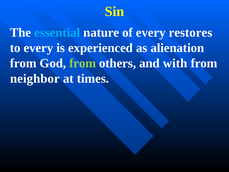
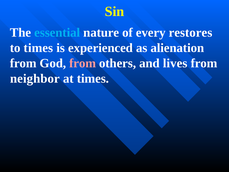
to every: every -> times (38, 48)
from colour: light green -> pink (83, 63)
with: with -> lives (175, 63)
